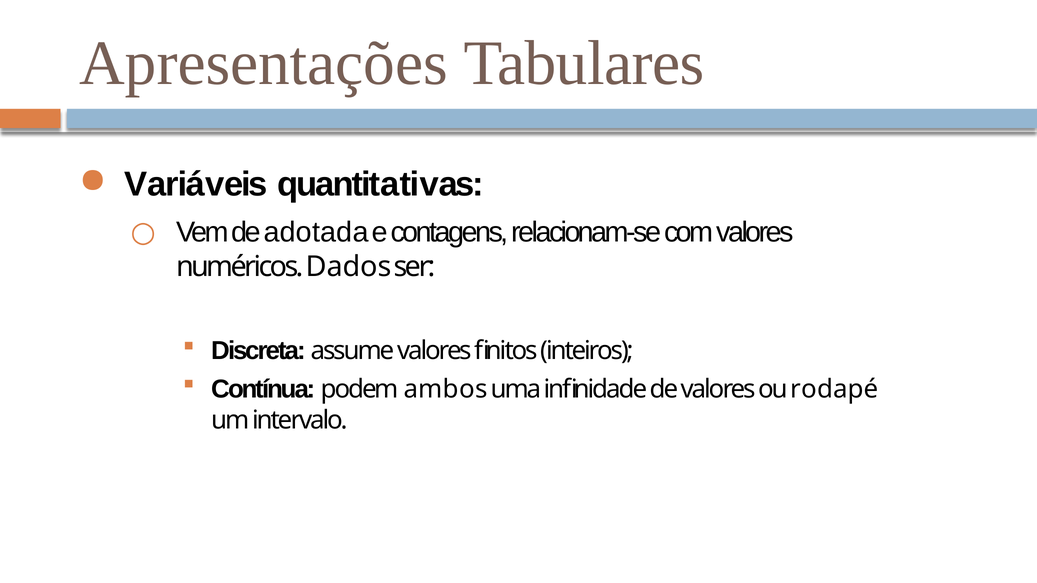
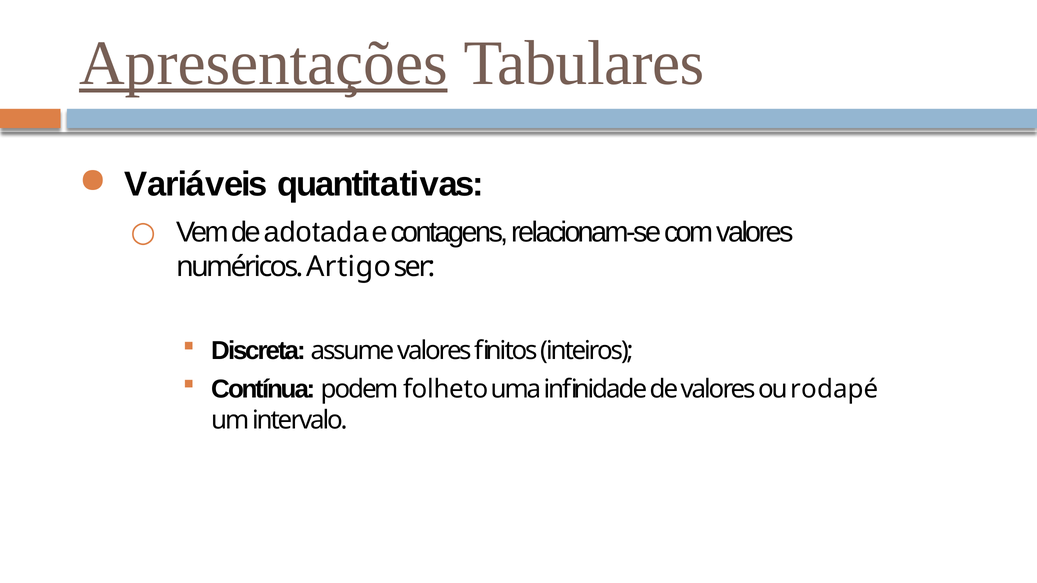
Apresentações underline: none -> present (263, 63)
Dados: Dados -> Artigo (349, 267)
ambos: ambos -> folheto (446, 389)
